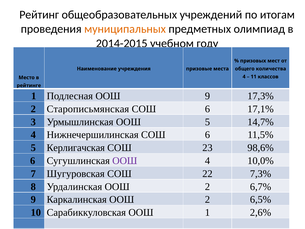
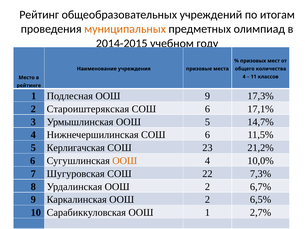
Старописьмянская: Старописьмянская -> Староиштерякская (88, 109)
98,6%: 98,6% -> 21,2% (261, 148)
ООШ colour: purple -> orange (125, 161)
2,6%: 2,6% -> 2,7% (261, 212)
